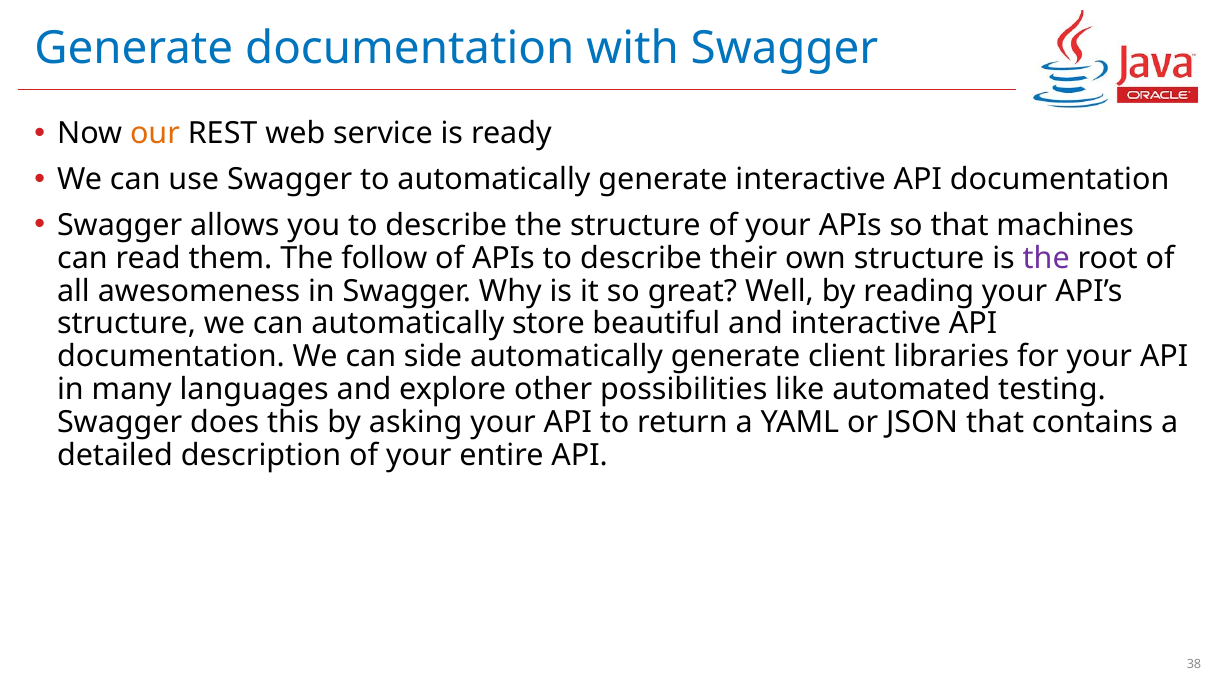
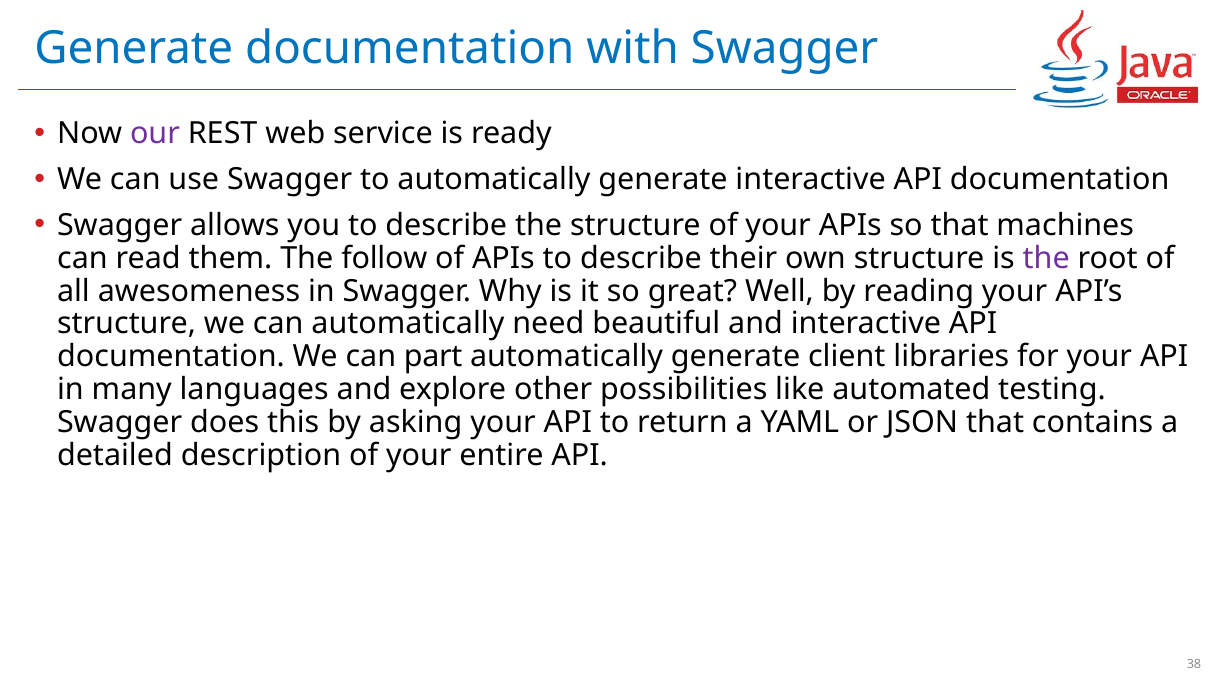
our colour: orange -> purple (155, 134)
store: store -> need (548, 324)
side: side -> part (433, 357)
